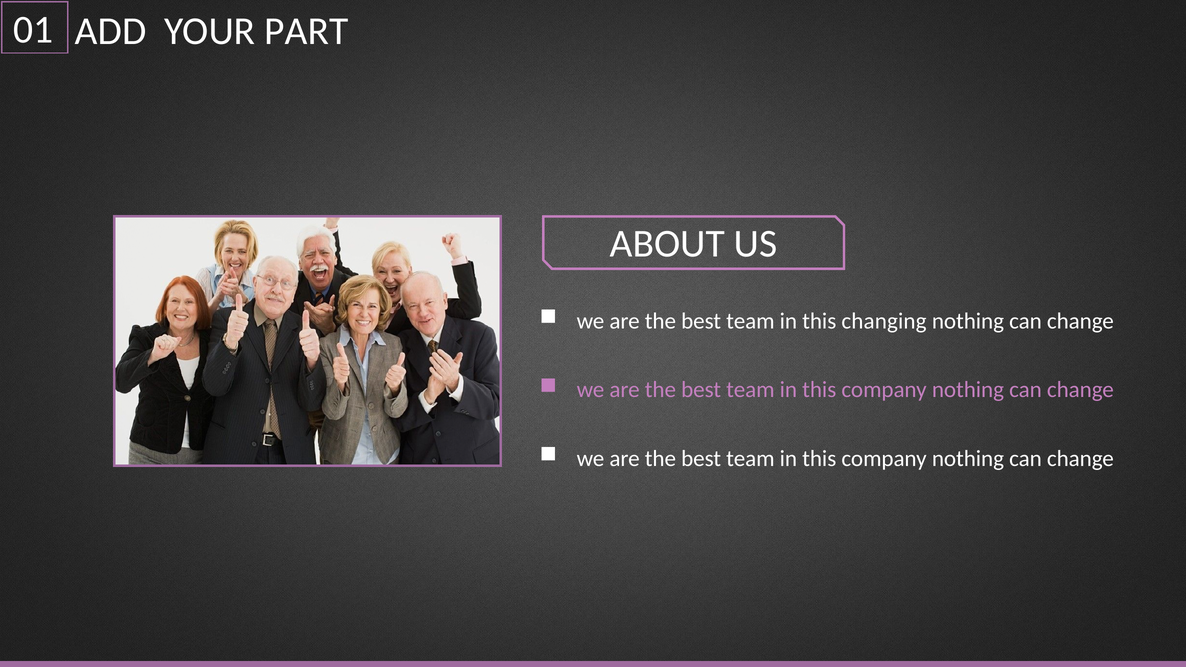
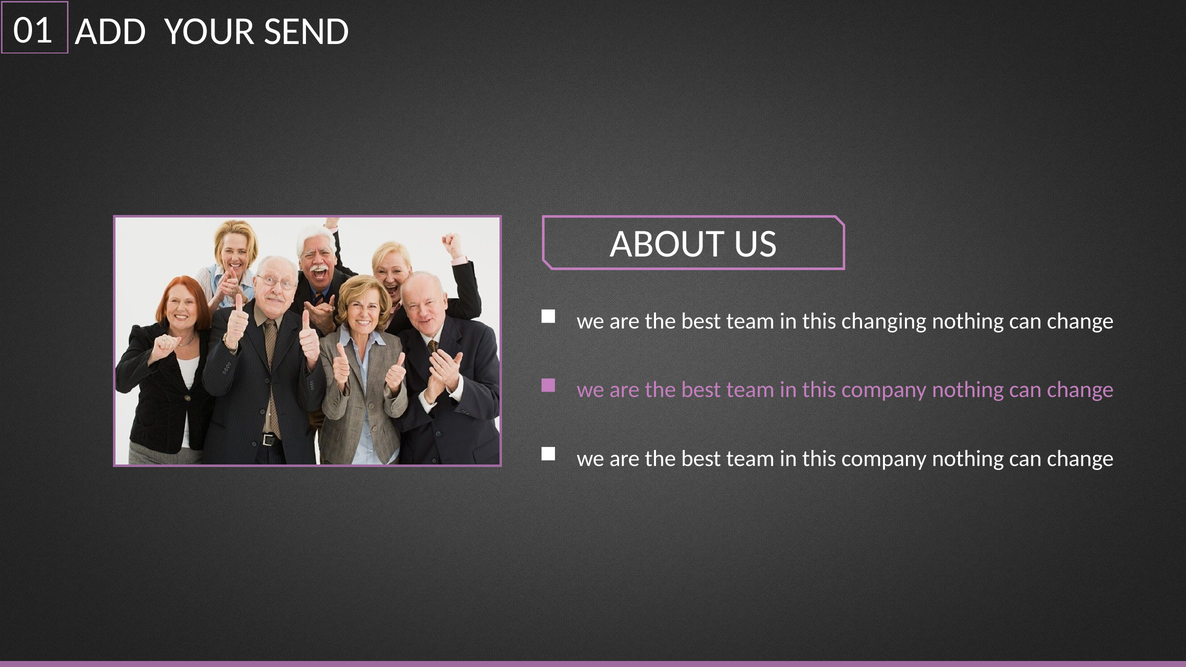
PART: PART -> SEND (307, 31)
